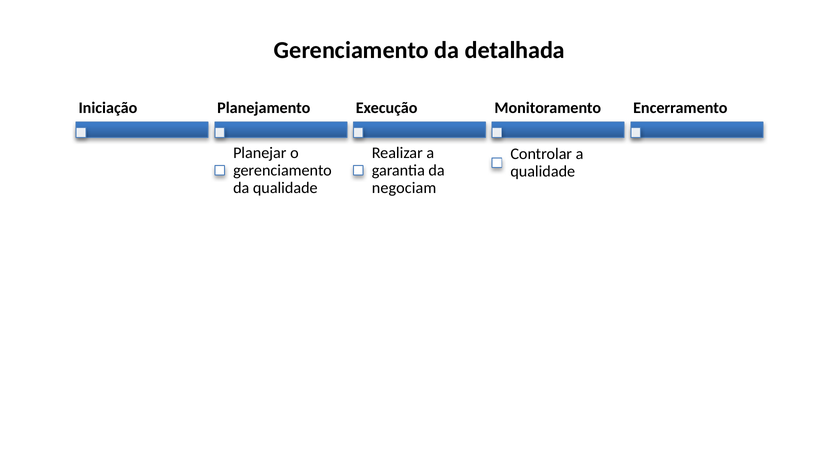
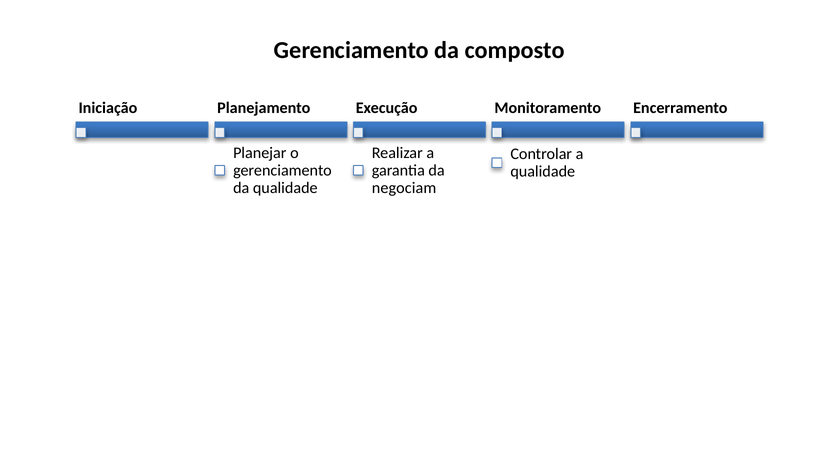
detalhada: detalhada -> composto (515, 50)
